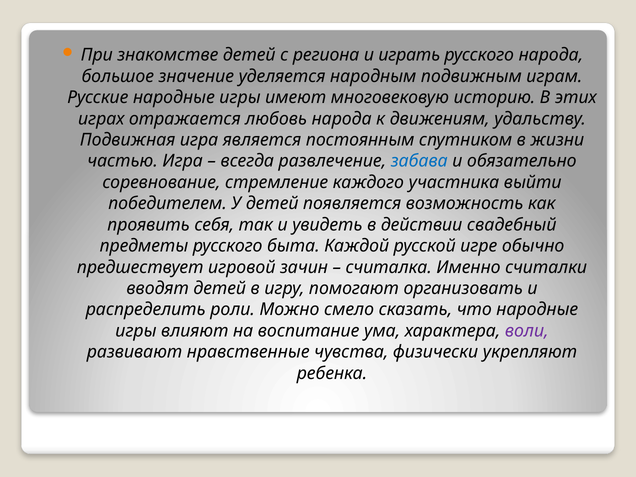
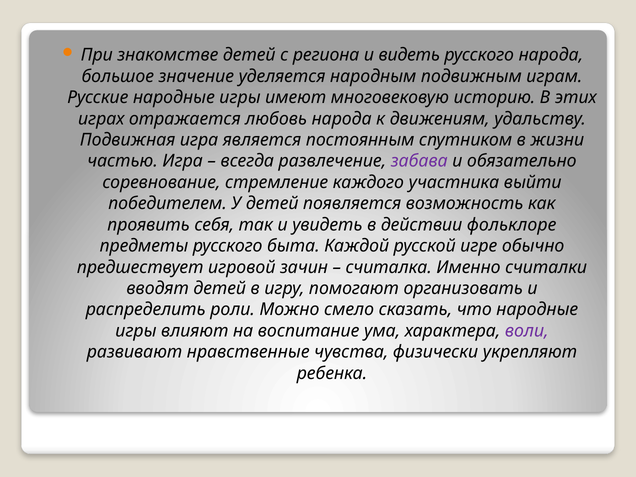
играть: играть -> видеть (409, 55)
забава colour: blue -> purple (419, 161)
свадебный: свадебный -> фольклоре (512, 225)
